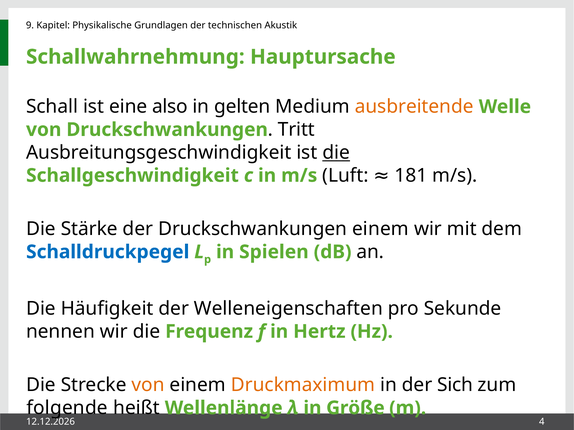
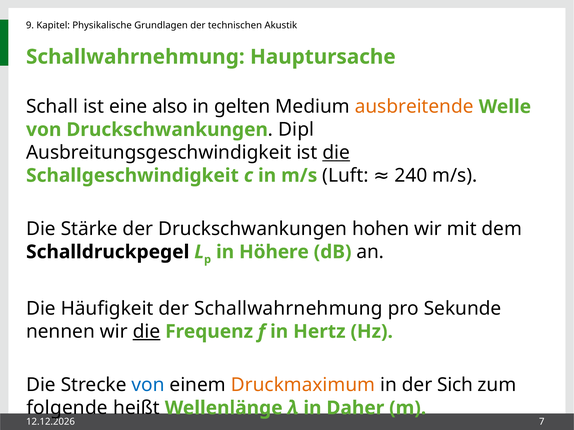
Tritt: Tritt -> Dipl (296, 130)
181: 181 -> 240 (411, 176)
Druckschwankungen einem: einem -> hohen (381, 229)
Schalldruckpegel colour: blue -> black (108, 252)
Spielen: Spielen -> Höhere (274, 252)
der Welleneigenschaften: Welleneigenschaften -> Schallwahrnehmung (288, 309)
die underline: none -> present (146, 332)
von colour: orange -> blue (148, 385)
Größe: Größe -> Daher (355, 408)
4: 4 -> 7 (542, 422)
